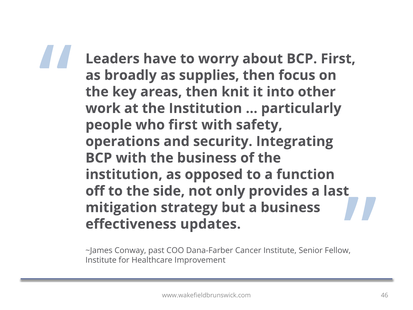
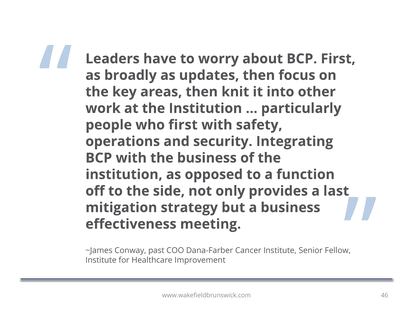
supplies: supplies -> updates (209, 75)
updates: updates -> meeting (211, 224)
